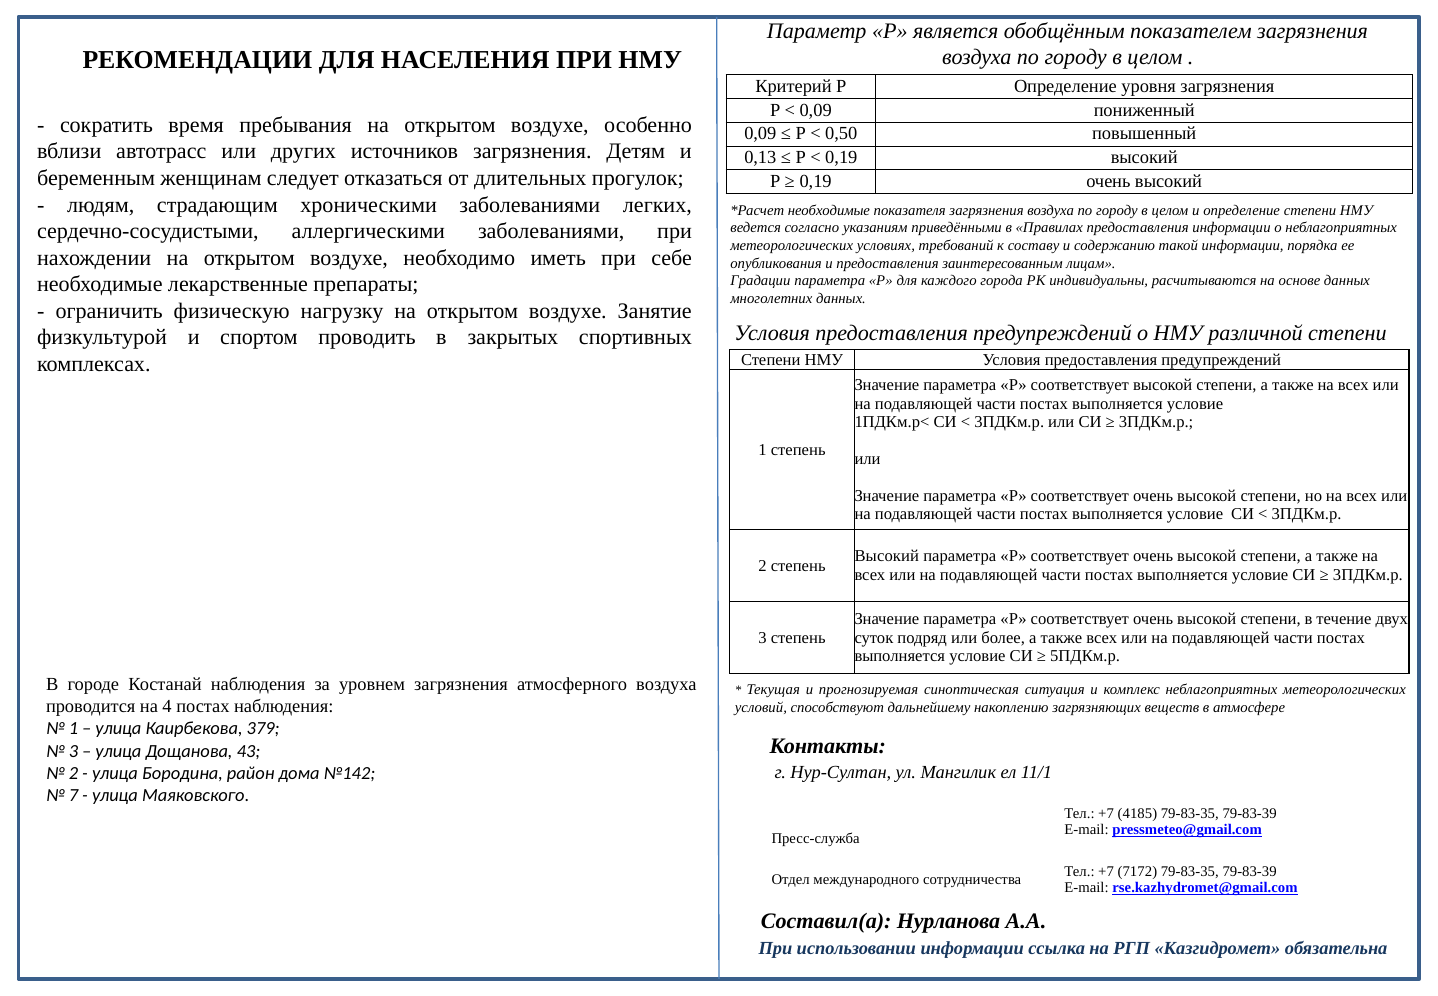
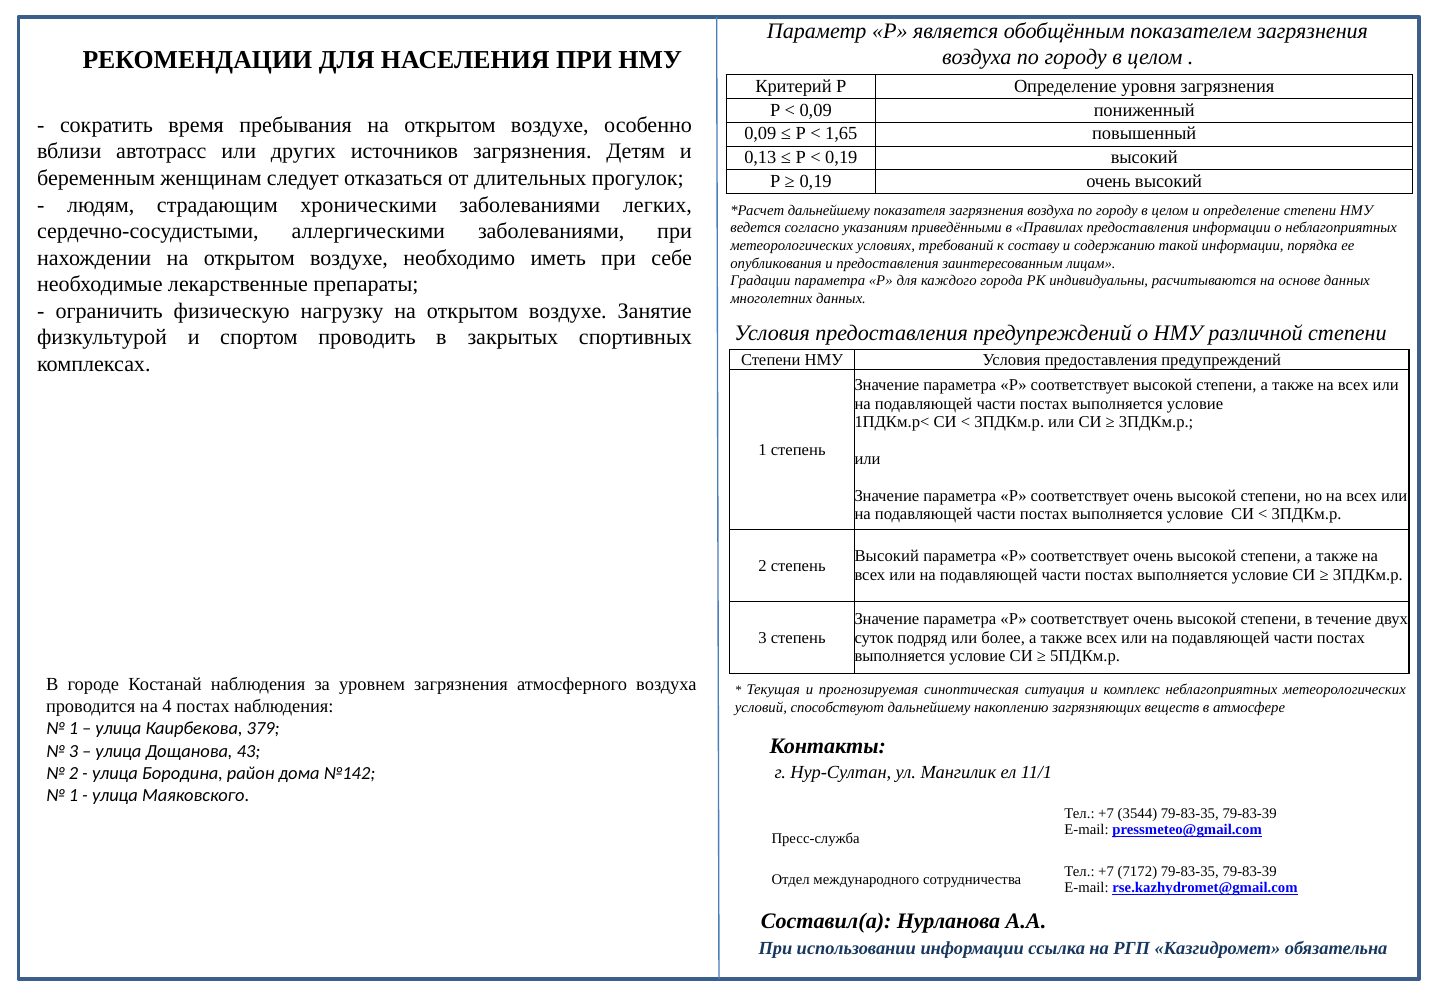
0,50: 0,50 -> 1,65 (841, 134)
необходимые: необходимые -> дальнейшему (829, 210)
7: 7 -> 1 (74, 795)
4185: 4185 -> 3544 (1137, 813)
